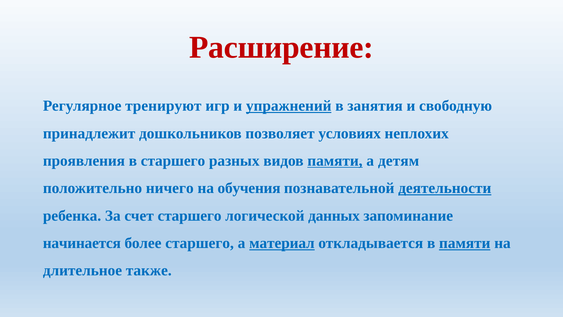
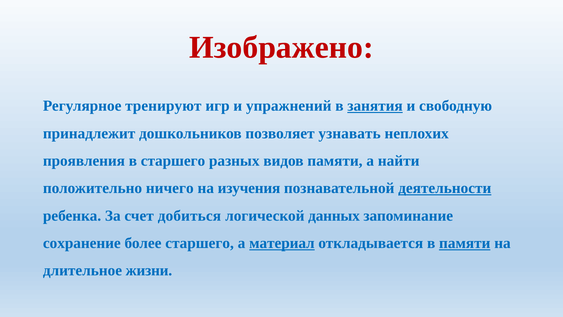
Расширение: Расширение -> Изображено (281, 47)
упражнений underline: present -> none (289, 106)
занятия underline: none -> present (375, 106)
условиях: условиях -> узнавать (350, 133)
памяти underline: present -> none (335, 161)
детям: детям -> найти (399, 161)
обучения: обучения -> изучения (249, 188)
счет старшего: старшего -> добиться (189, 215)
начинается: начинается -> сохранение (82, 243)
также: также -> жизни (149, 270)
